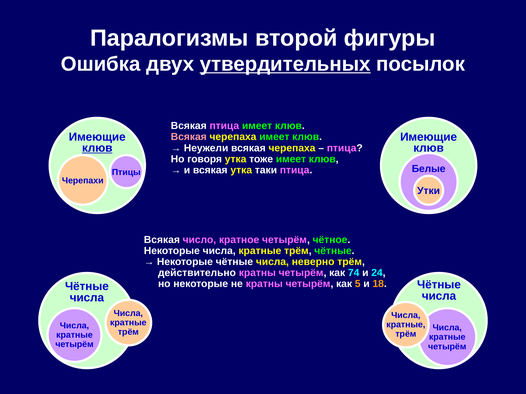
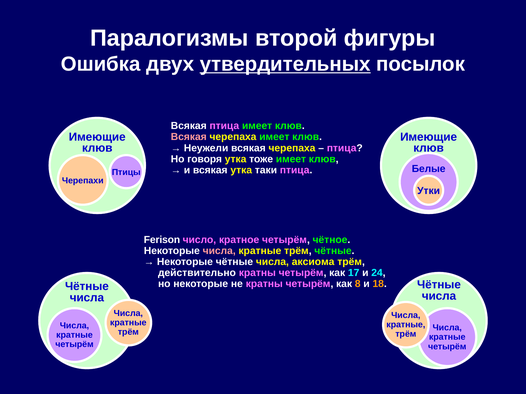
клюв underline: present -> none (97, 148)
Всякая: Всякая -> Ferison (162, 240)
числа colour: white -> pink (219, 251)
неверно: неверно -> аксиома (313, 262)
74: 74 -> 17 (354, 273)
5: 5 -> 8 (358, 284)
